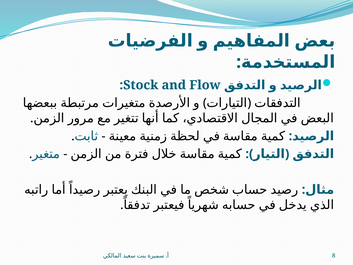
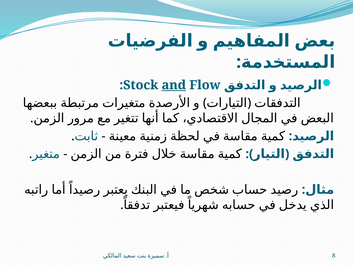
and underline: none -> present (174, 85)
